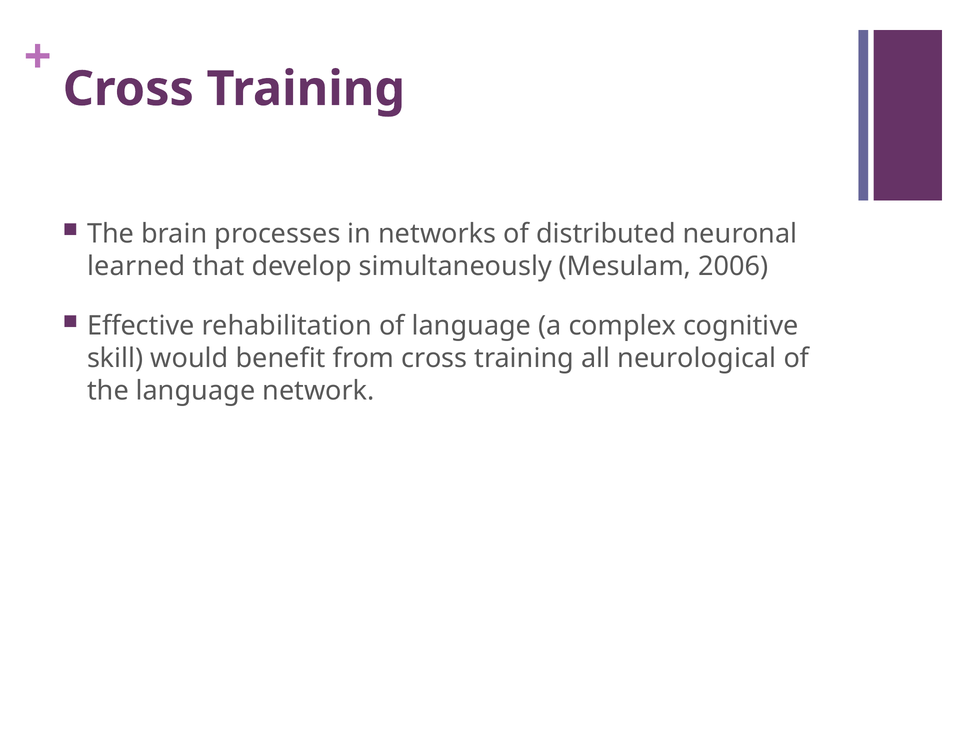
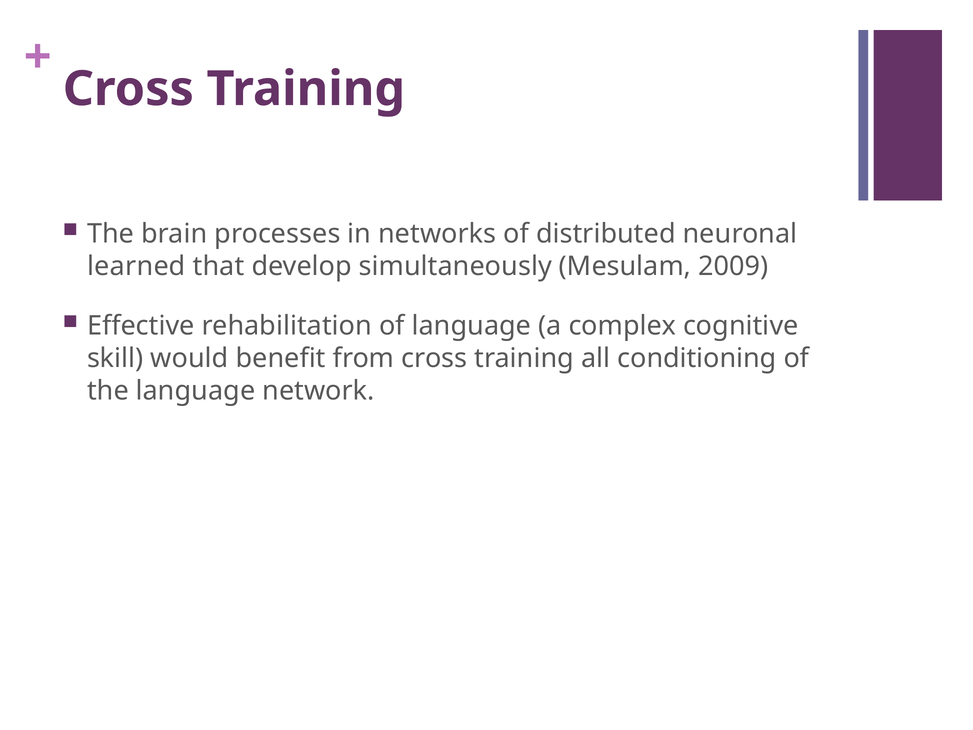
2006: 2006 -> 2009 (733, 266)
neurological: neurological -> conditioning (697, 358)
